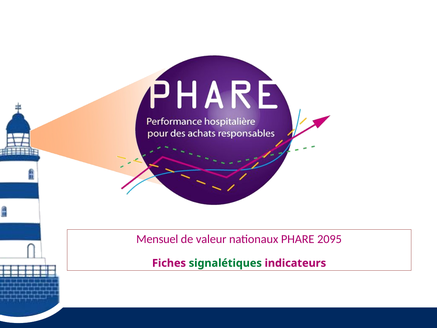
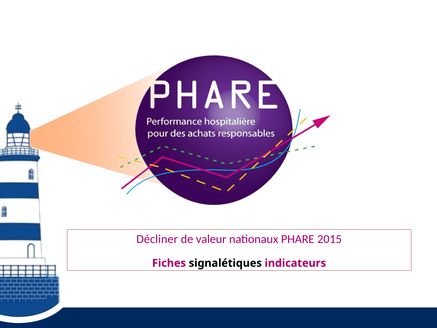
Mensuel: Mensuel -> Décliner (157, 239)
2095: 2095 -> 2015 (329, 239)
signalétiques colour: green -> black (225, 263)
